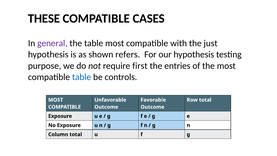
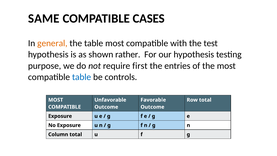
THESE: THESE -> SAME (44, 18)
general colour: purple -> orange (52, 43)
just: just -> test (211, 43)
refers: refers -> rather (128, 54)
